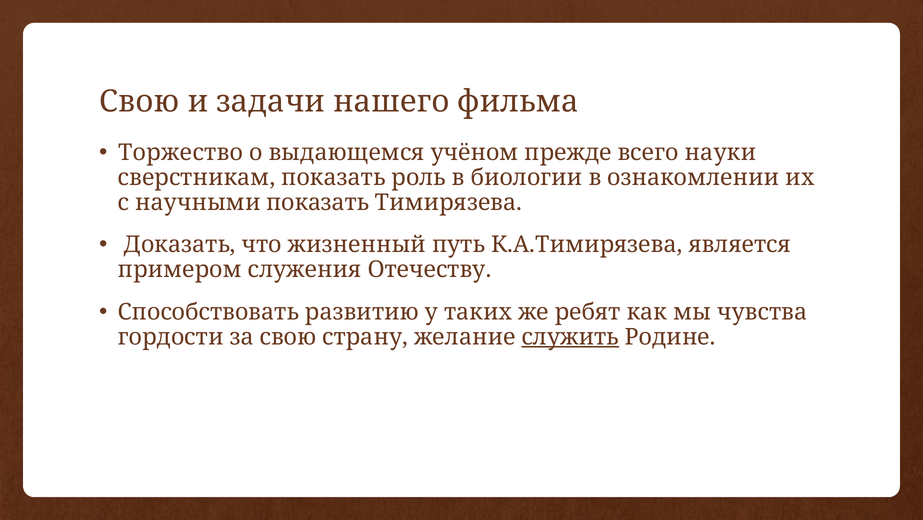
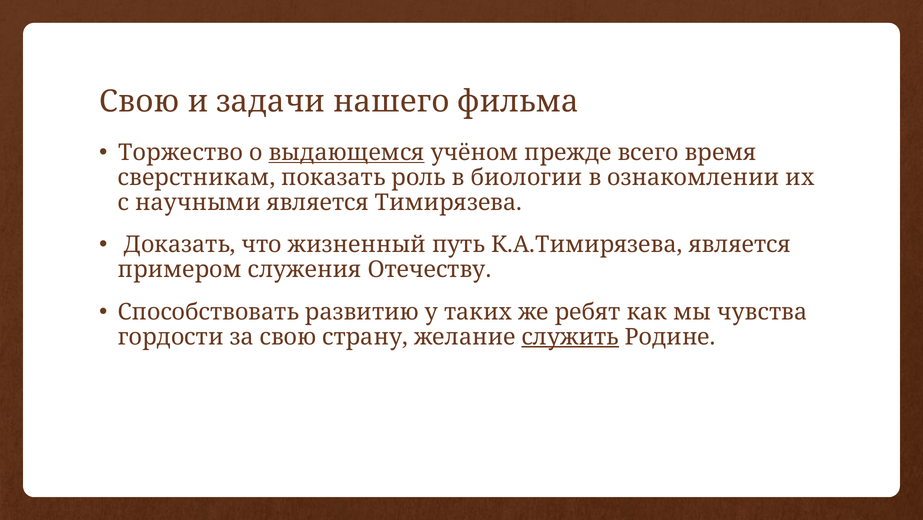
выдающемся underline: none -> present (347, 152)
науки: науки -> время (721, 152)
научными показать: показать -> является (318, 202)
